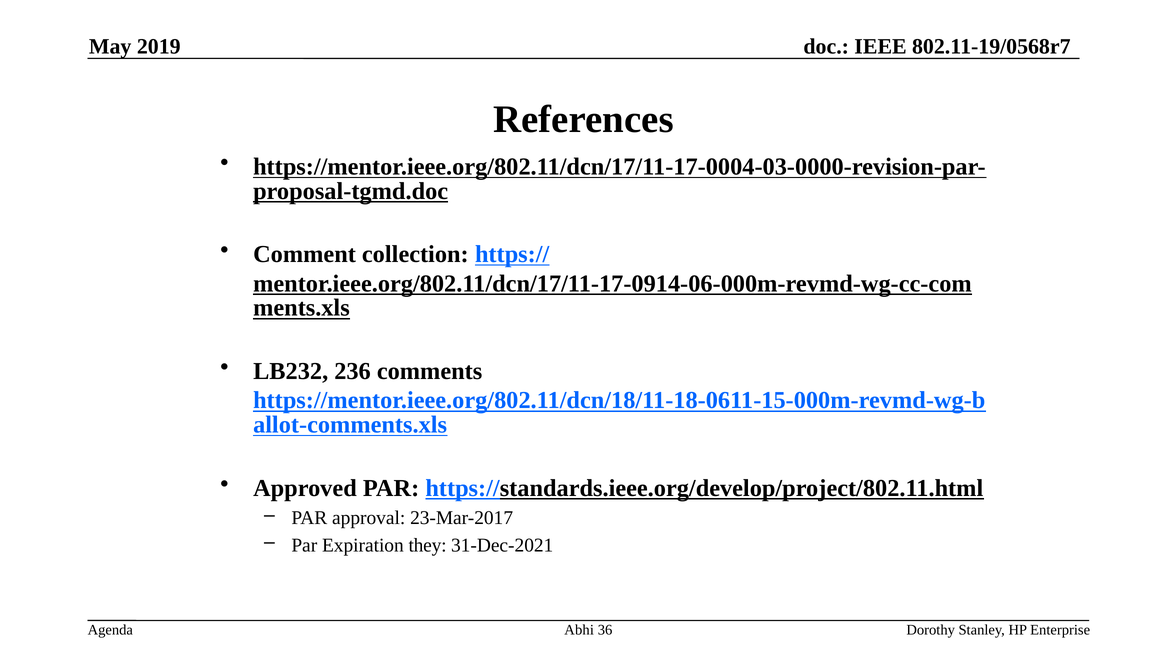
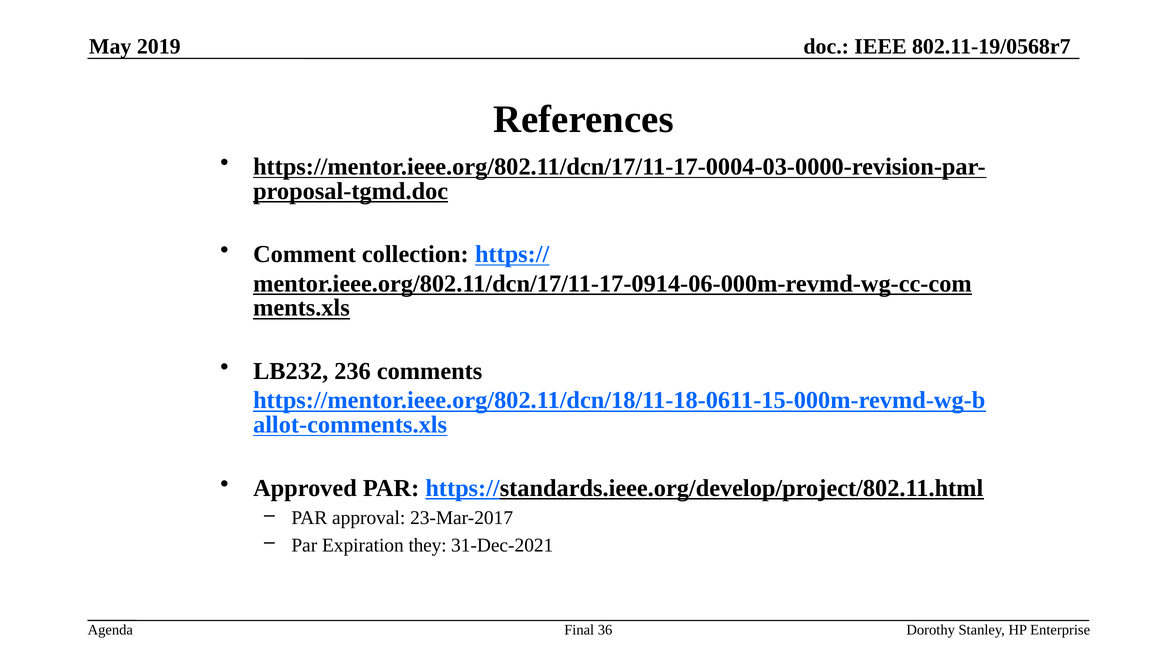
Abhi: Abhi -> Final (579, 630)
